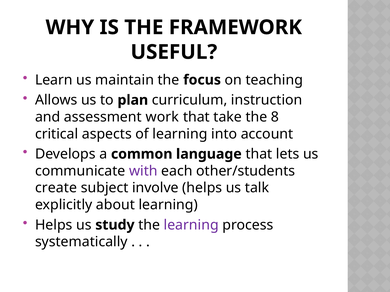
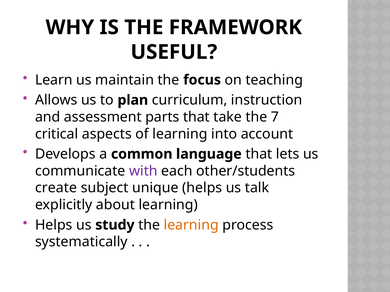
work: work -> parts (162, 117)
8: 8 -> 7 (275, 117)
involve: involve -> unique (155, 188)
learning colour: purple -> orange (191, 225)
